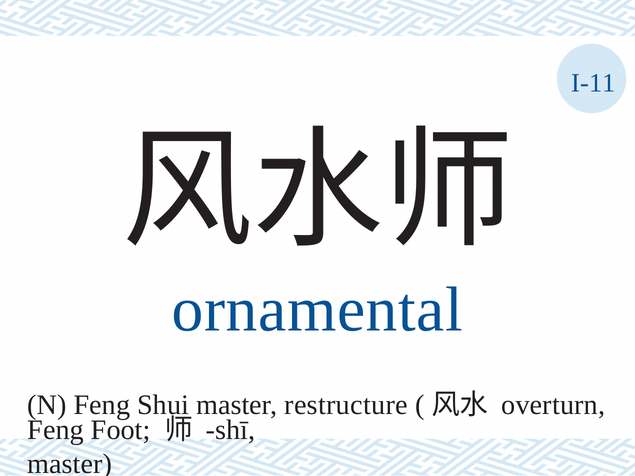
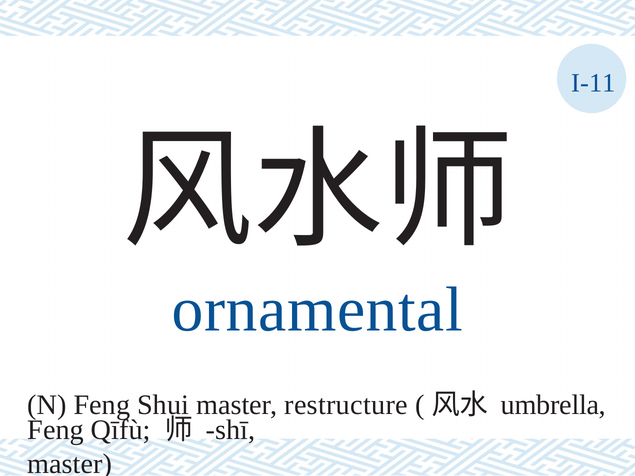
overturn: overturn -> umbrella (553, 405)
Foot: Foot -> Qīfù (121, 430)
